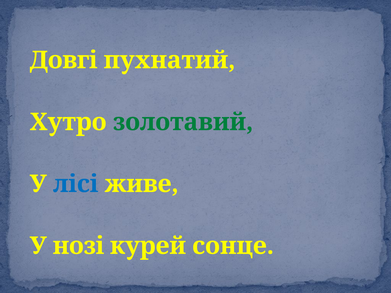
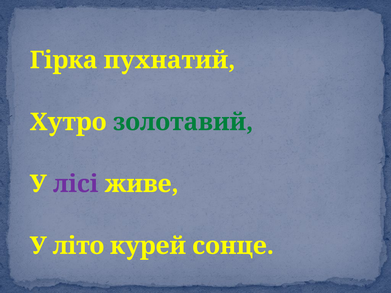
Довгі: Довгі -> Гірка (64, 60)
лісі colour: blue -> purple (76, 184)
нозі: нозі -> літо (79, 246)
